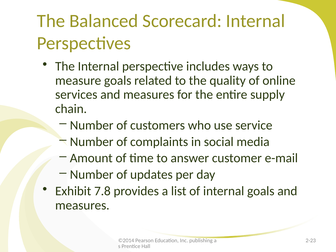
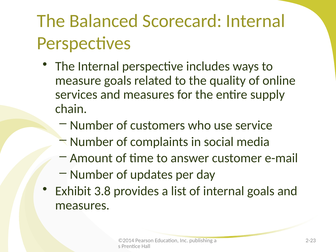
7.8: 7.8 -> 3.8 (102, 191)
